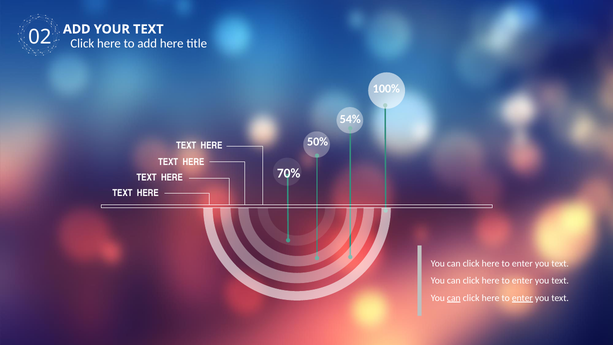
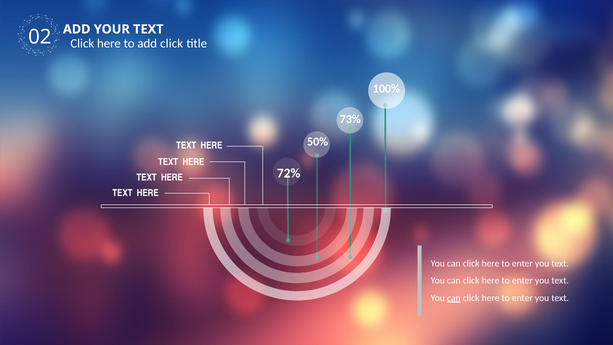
add here: here -> click (172, 43)
54%: 54% -> 73% (350, 119)
70%: 70% -> 72% (289, 173)
enter underline: present -> none (522, 298)
